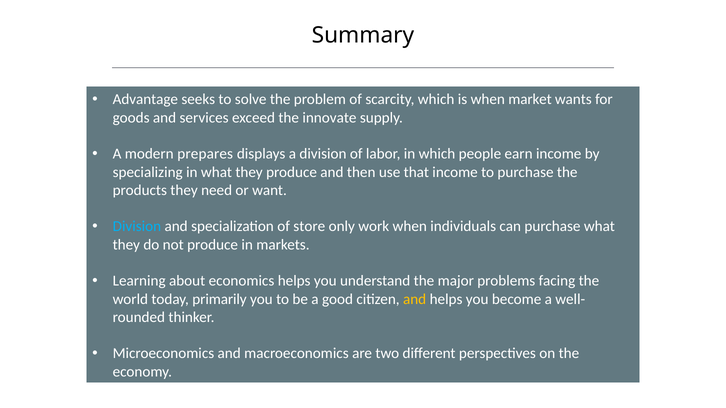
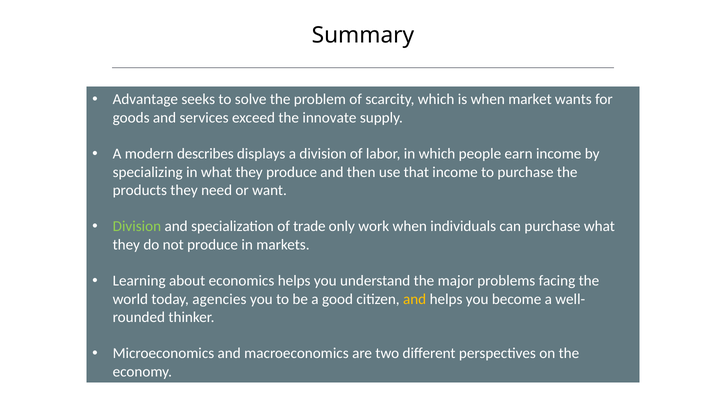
prepares: prepares -> describes (205, 154)
Division colour: light blue -> light green (137, 227)
store: store -> trade (309, 227)
primarily: primarily -> agencies (219, 299)
